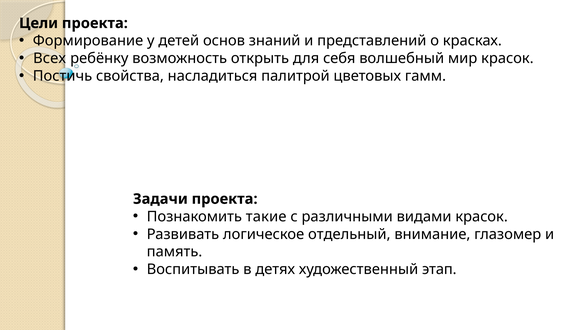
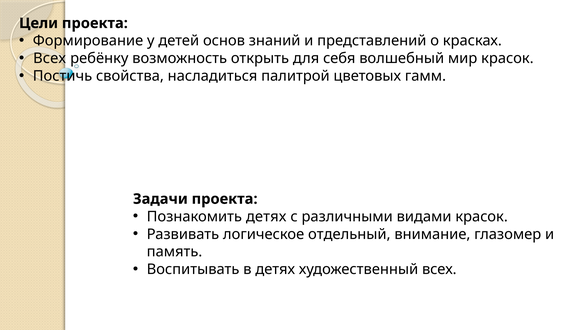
Познакомить такие: такие -> детях (266, 217)
художественный этап: этап -> всех (439, 270)
